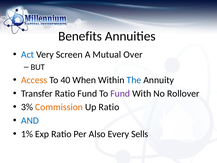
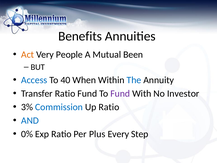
Act colour: blue -> orange (28, 55)
Screen: Screen -> People (69, 55)
Over: Over -> Been (133, 55)
Access colour: orange -> blue (34, 80)
Rollover: Rollover -> Investor (183, 93)
Commission colour: orange -> blue (59, 107)
1%: 1% -> 0% (27, 134)
Also: Also -> Plus (97, 134)
Sells: Sells -> Step (140, 134)
